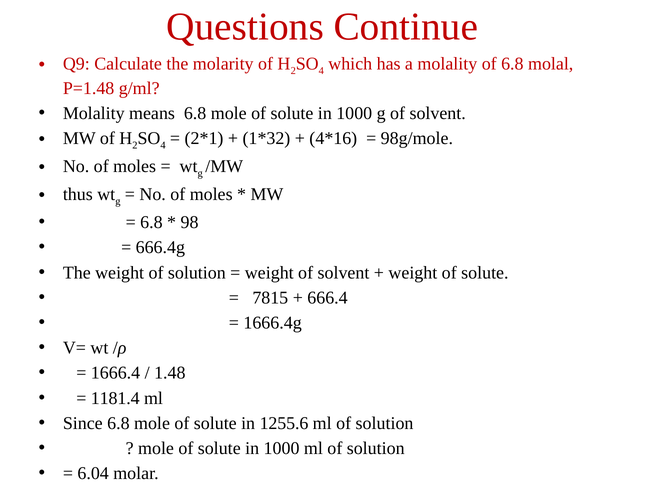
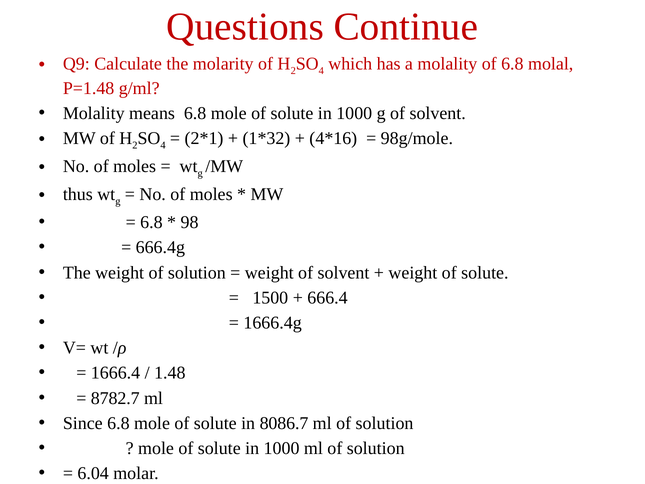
7815: 7815 -> 1500 (270, 298)
1181.4: 1181.4 -> 8782.7 (115, 398)
1255.6: 1255.6 -> 8086.7 (284, 423)
